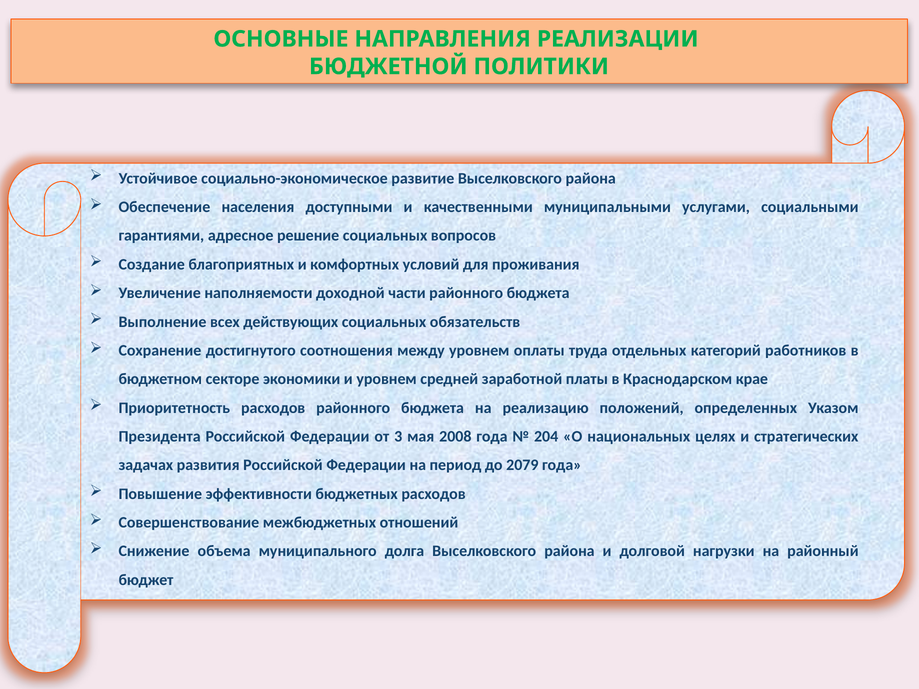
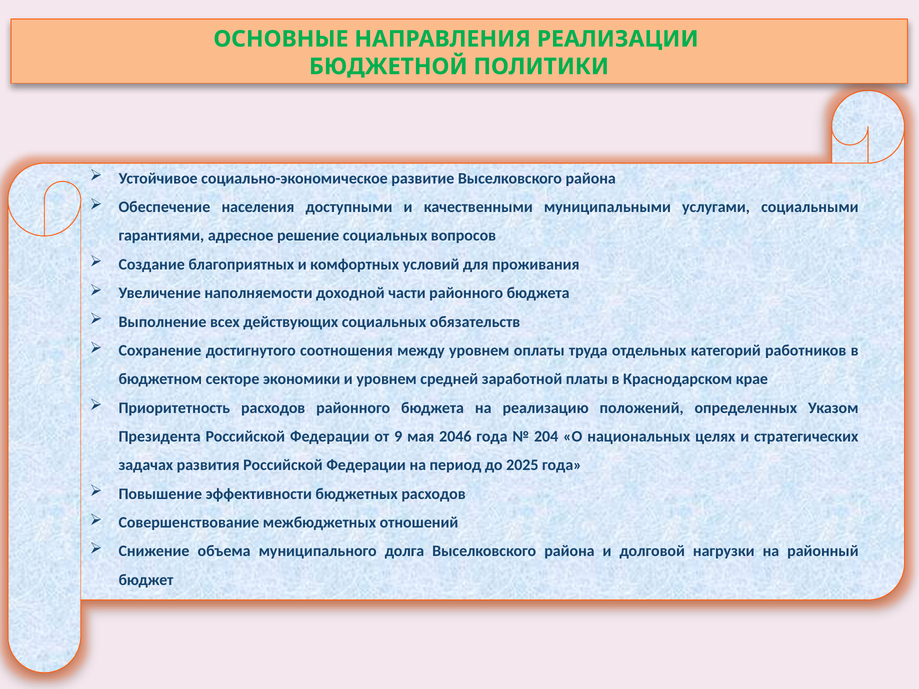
3: 3 -> 9 (398, 437)
2008: 2008 -> 2046 (455, 437)
2079: 2079 -> 2025 (522, 465)
